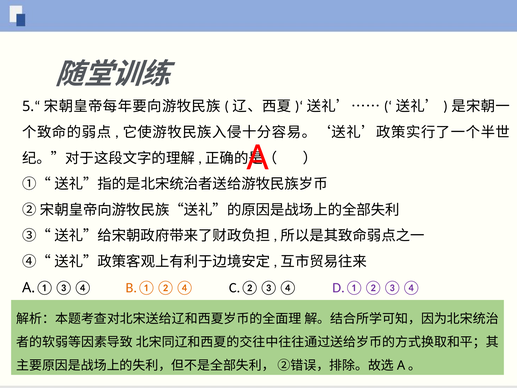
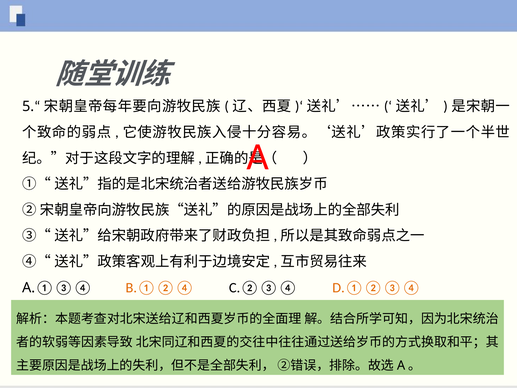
D.①②③④ colour: purple -> orange (377, 287)
